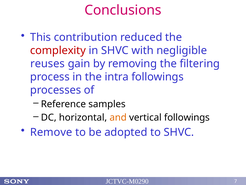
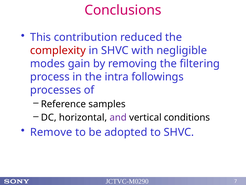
reuses: reuses -> modes (48, 63)
and colour: orange -> purple (118, 117)
vertical followings: followings -> conditions (187, 117)
